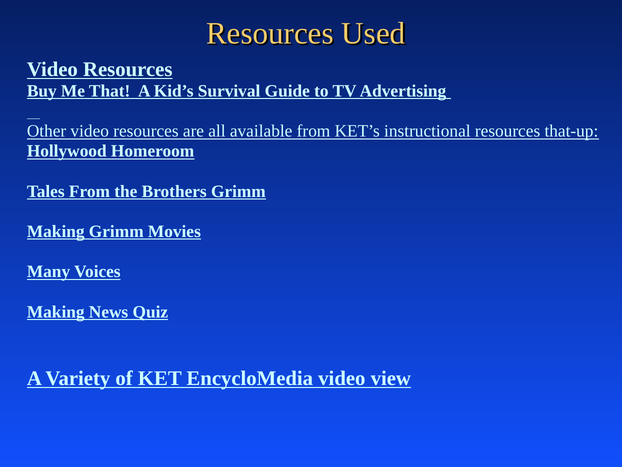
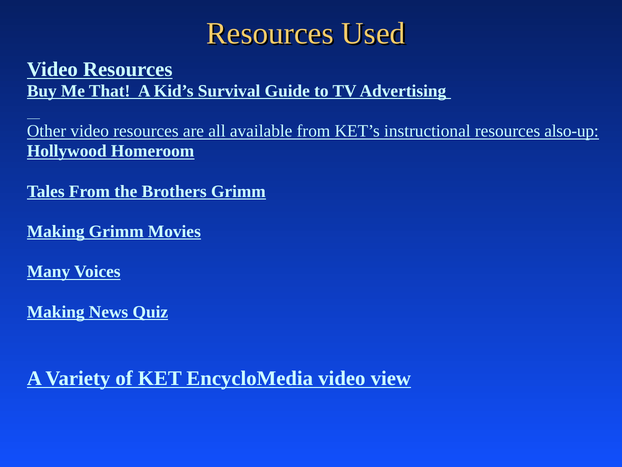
that-up: that-up -> also-up (571, 131)
